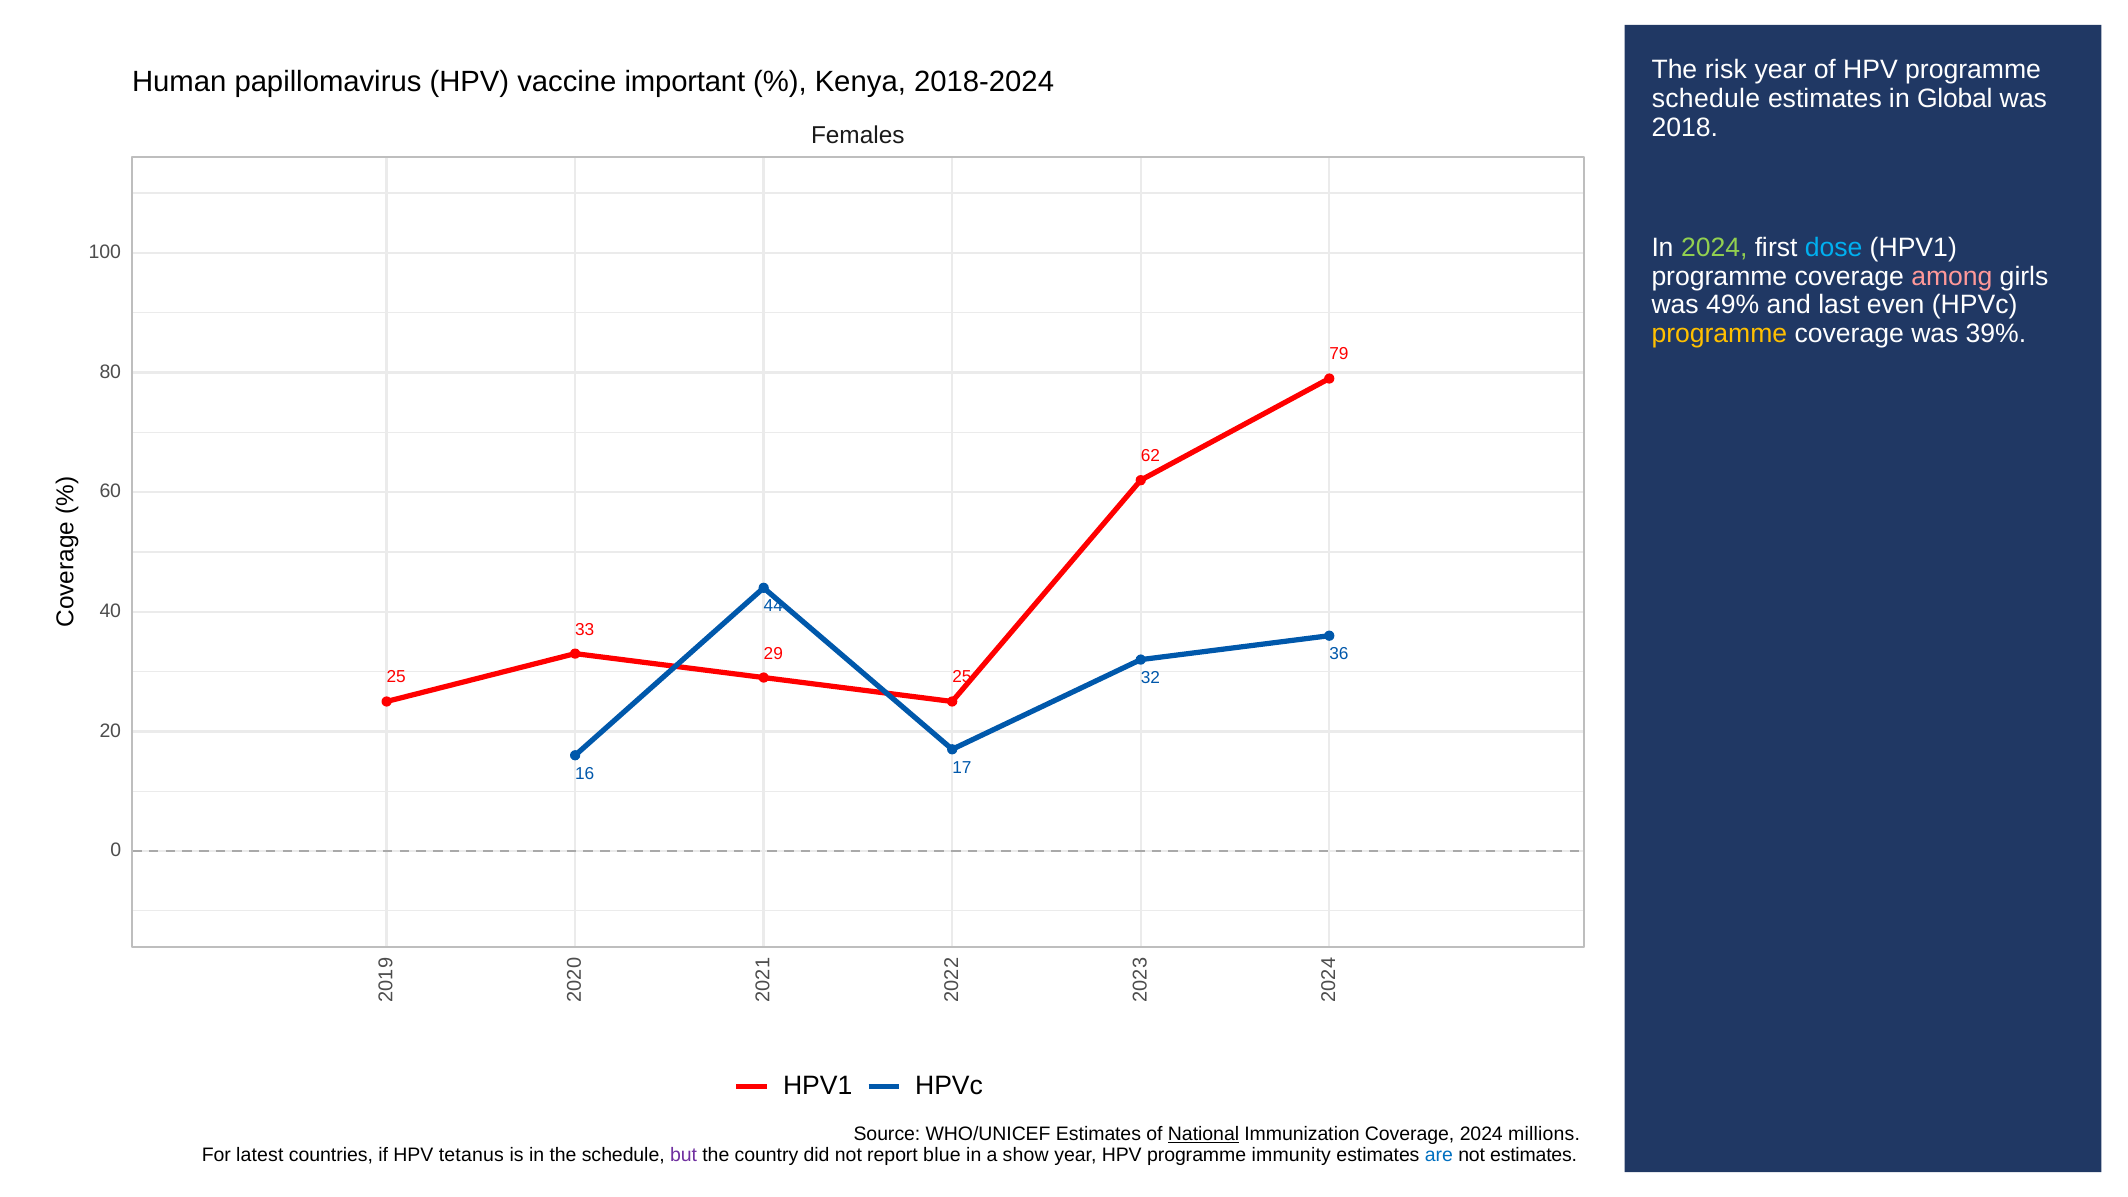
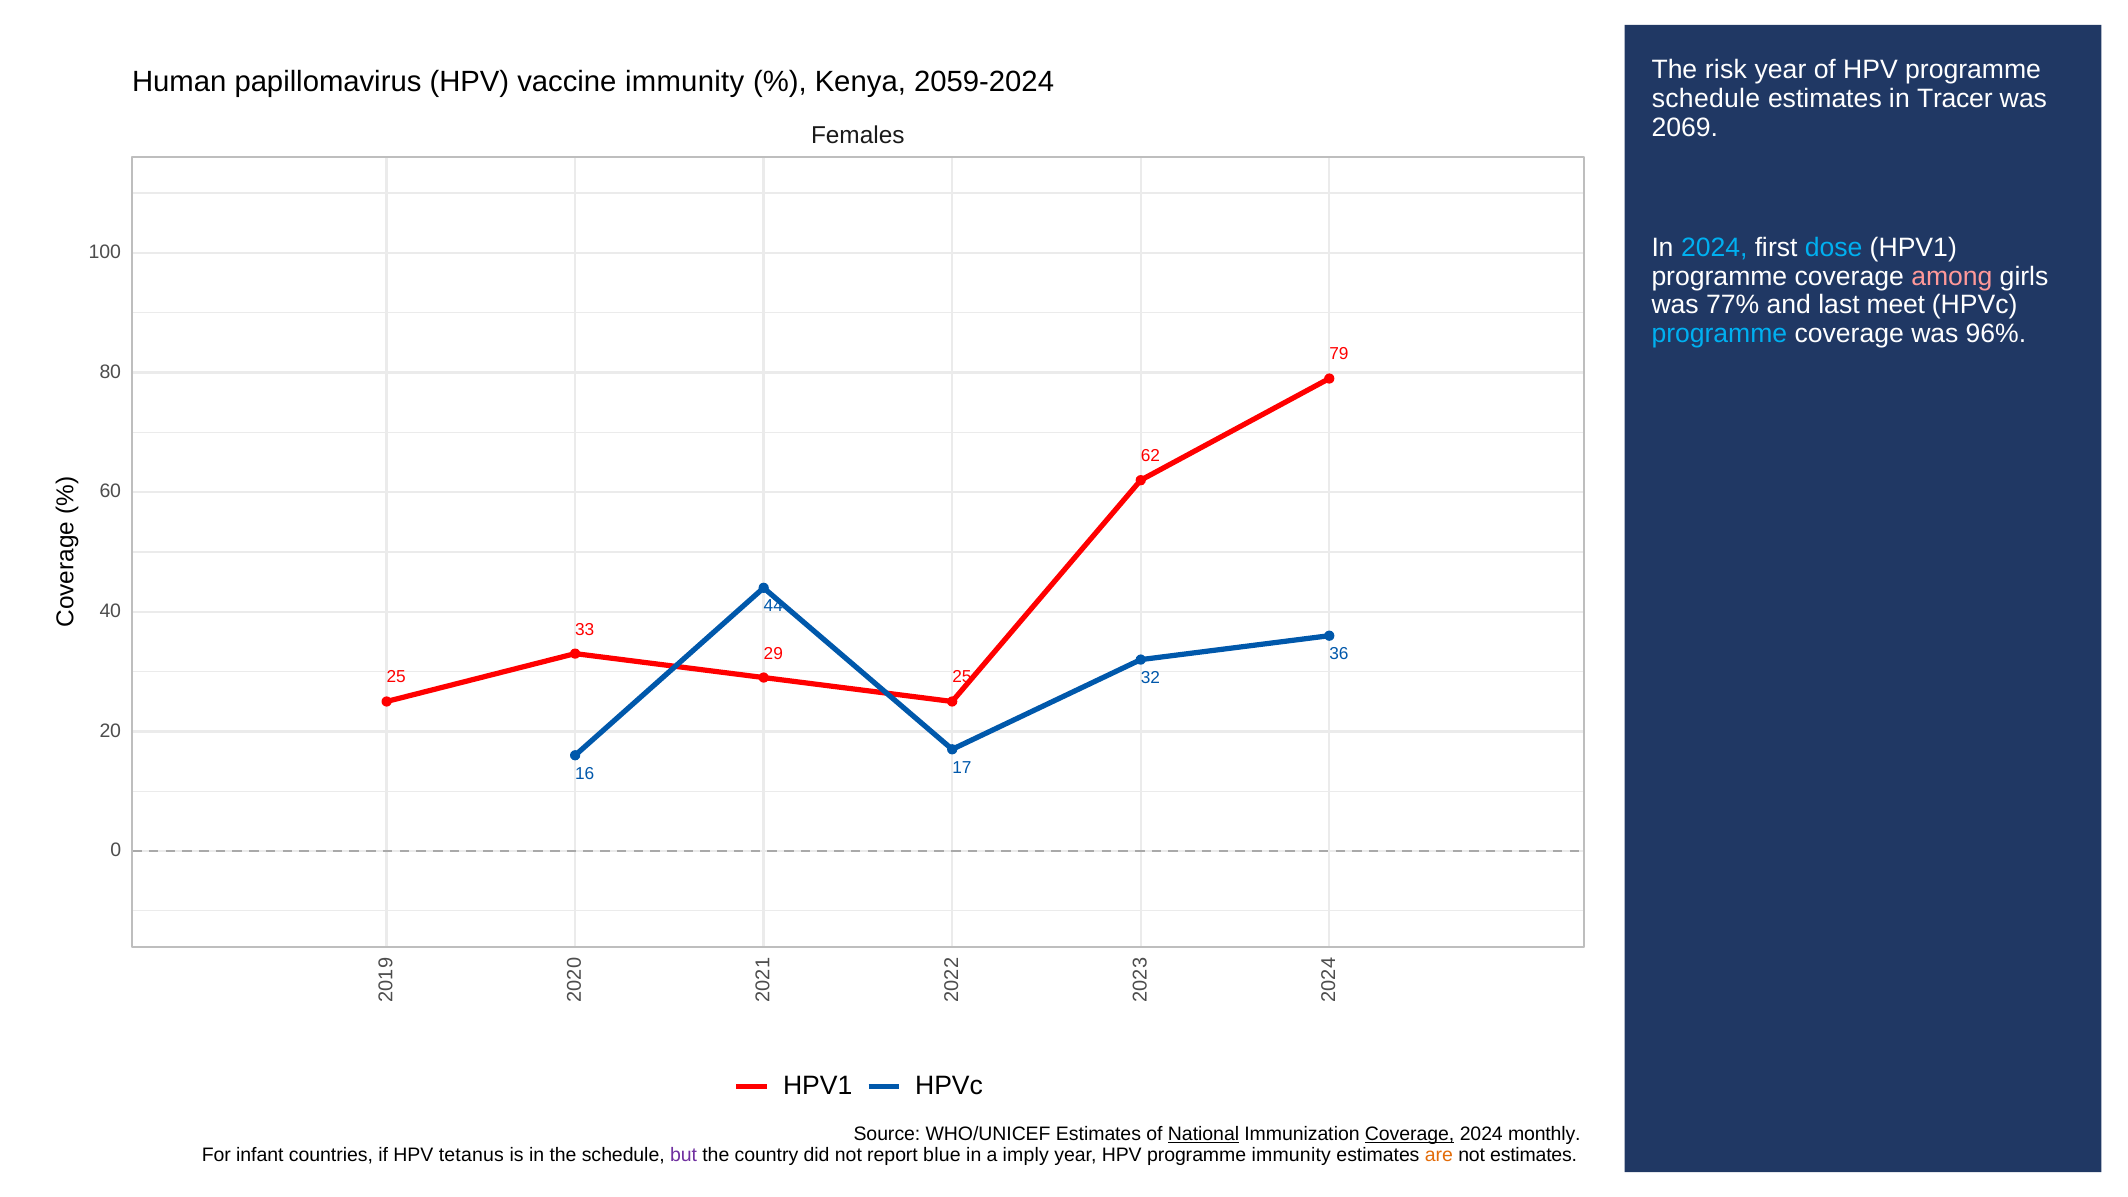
vaccine important: important -> immunity (685, 82)
2018-2024: 2018-2024 -> 2059-2024 (984, 82)
Global: Global -> Tracer (1955, 99)
2018: 2018 -> 2069 (1685, 127)
2024 colour: light green -> light blue (1714, 248)
49%: 49% -> 77% (1733, 305)
even: even -> meet (1896, 305)
programme colour: yellow -> light blue (1719, 334)
39%: 39% -> 96% (1996, 334)
Coverage underline: none -> present (1410, 1134)
millions: millions -> monthly (1544, 1134)
latest: latest -> infant (260, 1155)
show: show -> imply (1026, 1155)
are colour: blue -> orange (1439, 1155)
